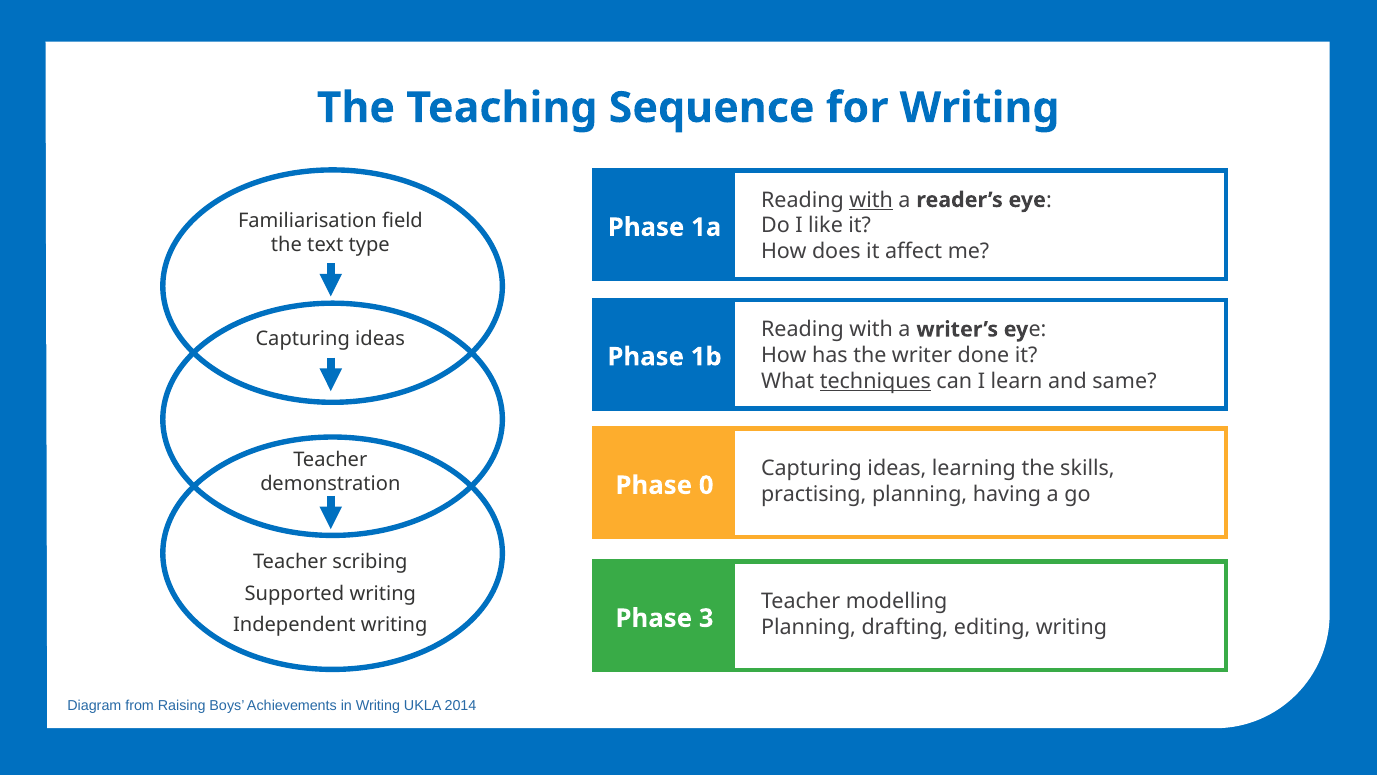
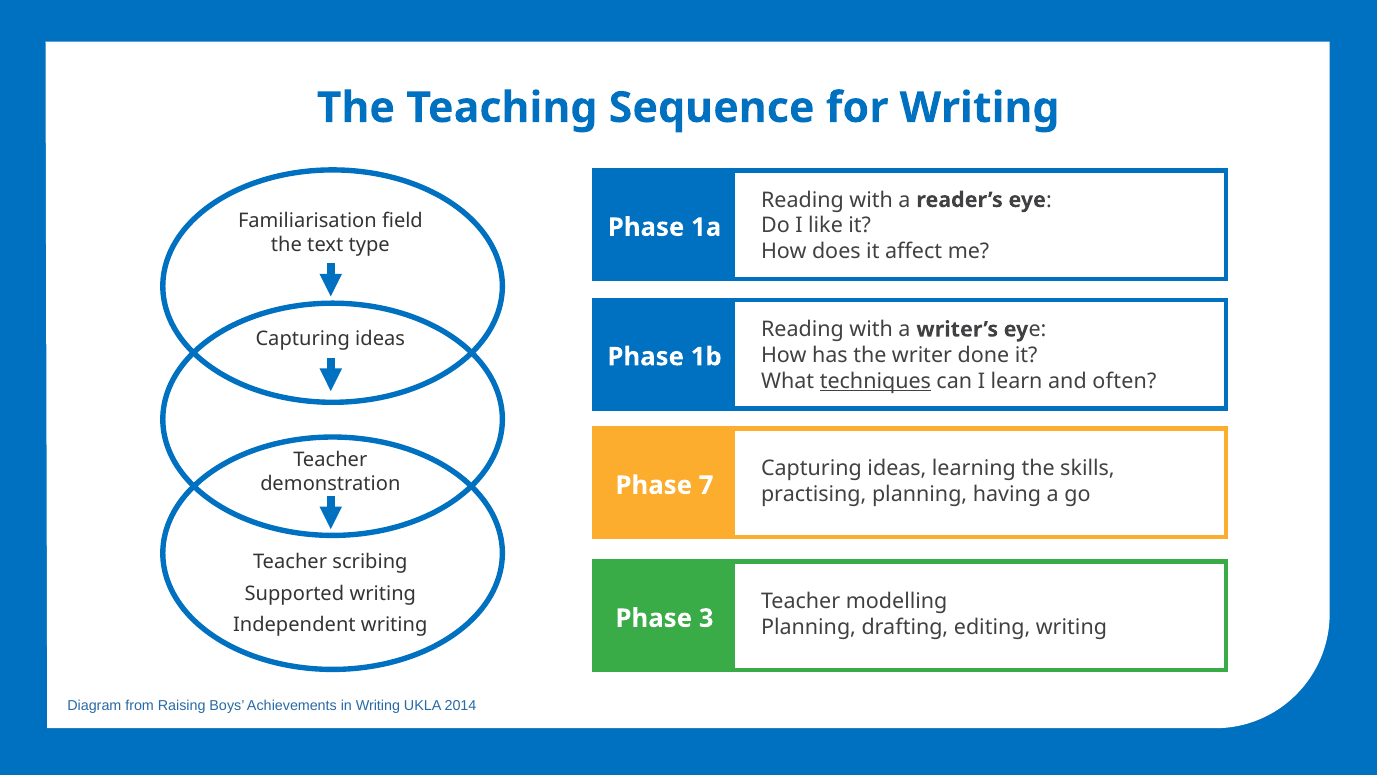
with underline: present -> none (871, 200)
same: same -> often (1124, 381)
0: 0 -> 7 (706, 485)
